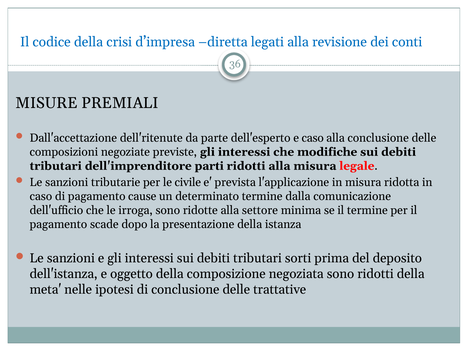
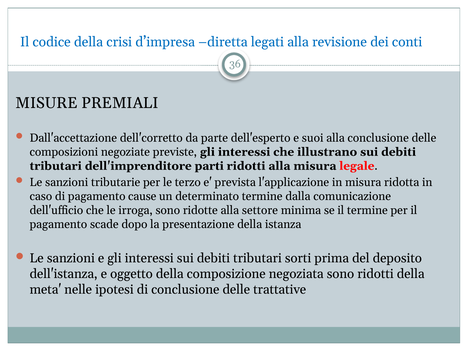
dell'ritenute: dell'ritenute -> dell'corretto (151, 138)
e caso: caso -> suoi (313, 138)
modifiche: modifiche -> illustrano (327, 152)
civile: civile -> terzo (188, 182)
